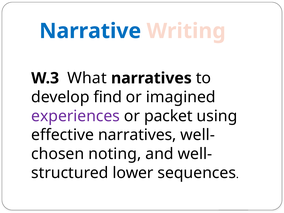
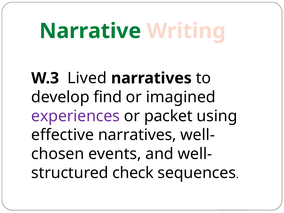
Narrative colour: blue -> green (90, 31)
What: What -> Lived (87, 78)
noting: noting -> events (115, 154)
lower: lower -> check (133, 173)
